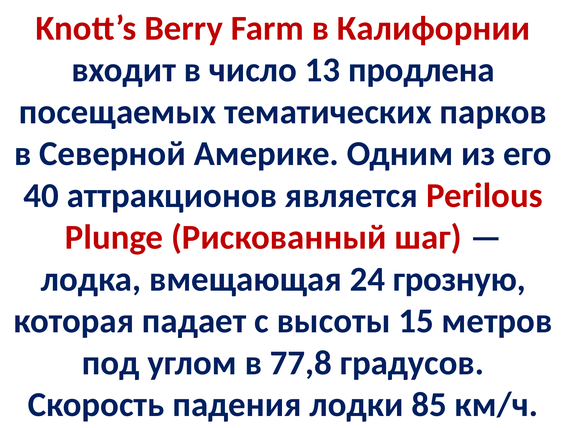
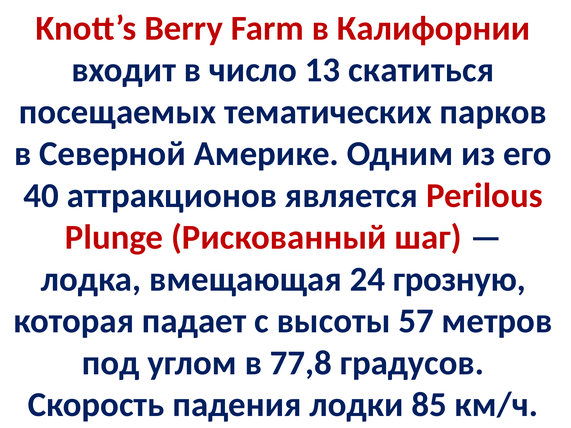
продлена: продлена -> скатиться (421, 70)
15: 15 -> 57 (416, 321)
